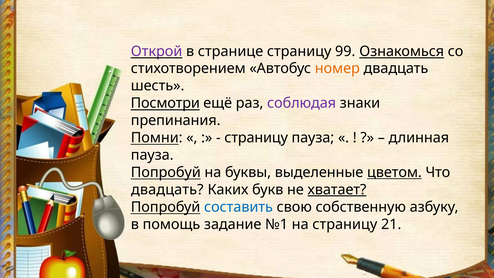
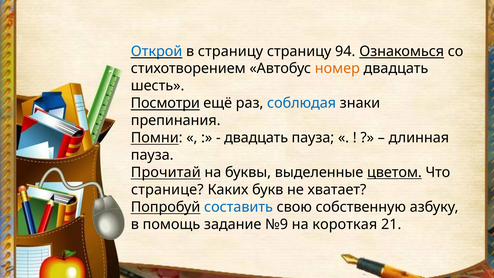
Открой colour: purple -> blue (157, 51)
в странице: странице -> страницу (231, 51)
99: 99 -> 94 (345, 51)
соблюдая colour: purple -> blue (302, 103)
страницу: страницу -> двадцать (256, 138)
Попробуй: Попробуй -> Прочитай (166, 172)
двадцать: двадцать -> странице (167, 190)
хватает underline: present -> none (337, 190)
№1: №1 -> №9 (277, 224)
на страницу: страницу -> короткая (345, 224)
